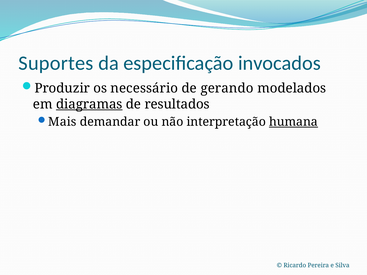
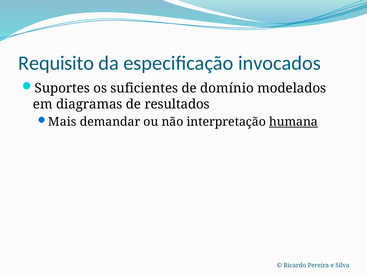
Suportes: Suportes -> Requisito (56, 63)
Produzir: Produzir -> Suportes (62, 88)
necessário: necessário -> suficientes (144, 88)
gerando: gerando -> domínio (227, 88)
diagramas underline: present -> none (89, 104)
